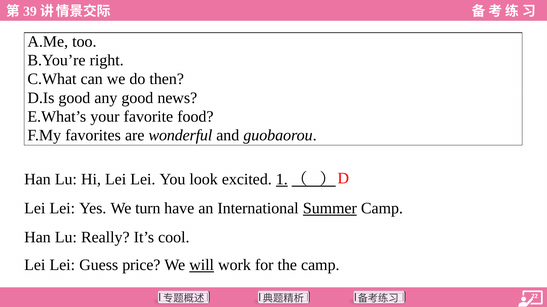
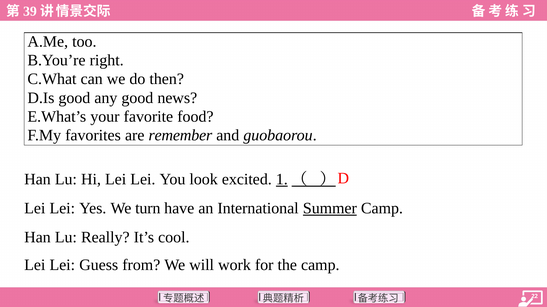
wonderful: wonderful -> remember (180, 136)
price: price -> from (141, 266)
will underline: present -> none (202, 266)
